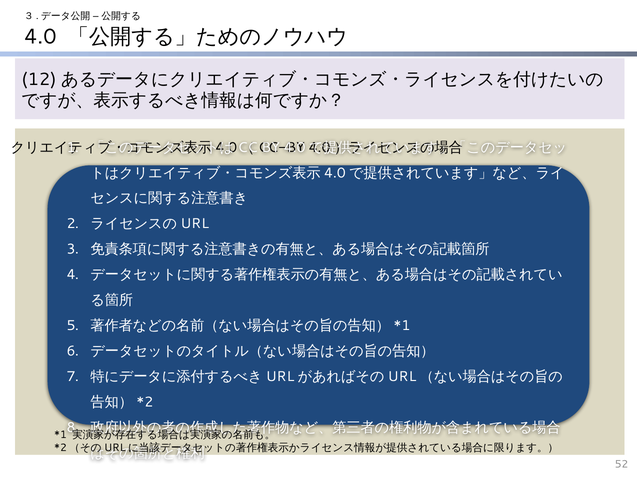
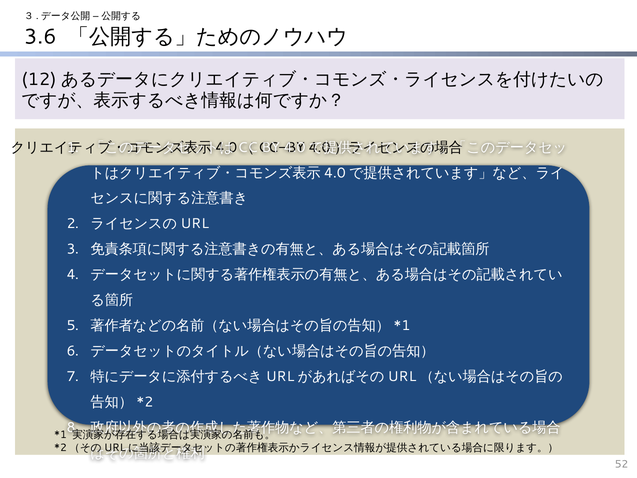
4.0: 4.0 -> 3.6 (40, 37)
